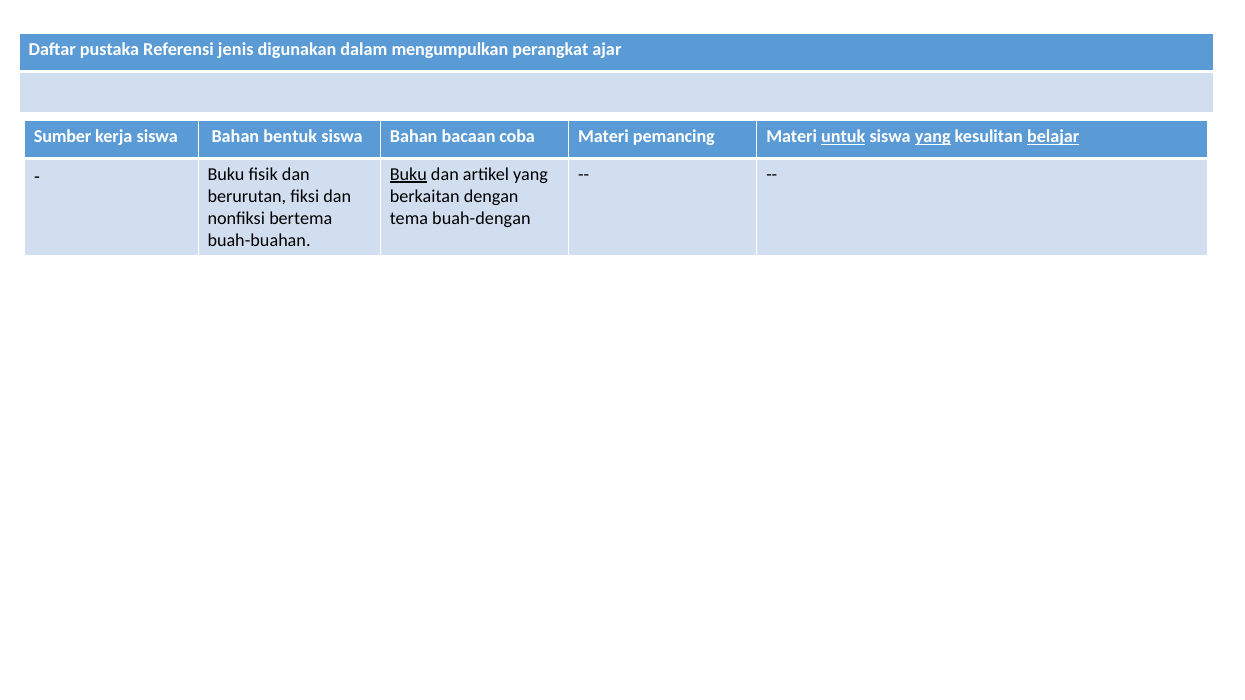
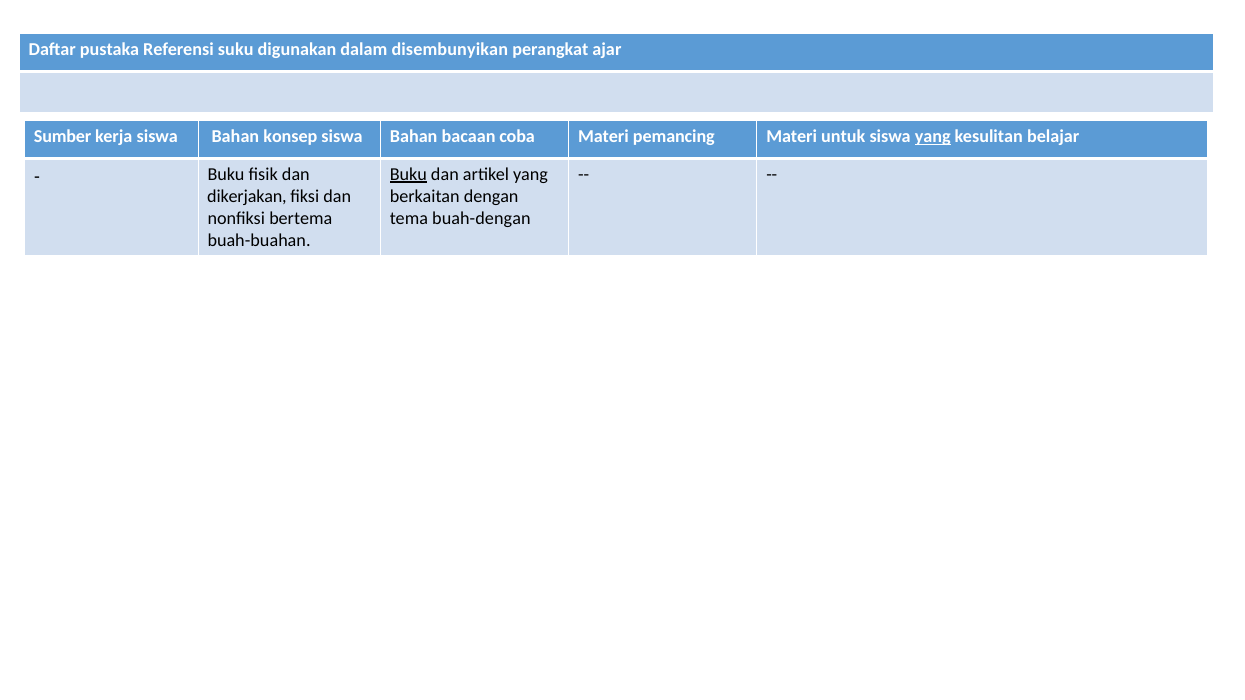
jenis: jenis -> suku (236, 50)
mengumpulkan: mengumpulkan -> disembunyikan (450, 50)
bentuk: bentuk -> konsep (290, 136)
untuk underline: present -> none (843, 136)
belajar underline: present -> none (1053, 136)
berurutan: berurutan -> dikerjakan (247, 196)
